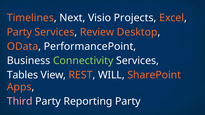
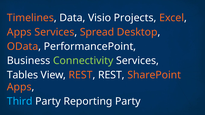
Next: Next -> Data (72, 18)
Party: Party -> Apps (19, 32)
Review: Review -> Spread (97, 32)
REST WILL: WILL -> REST (111, 75)
Third colour: pink -> light blue (20, 101)
